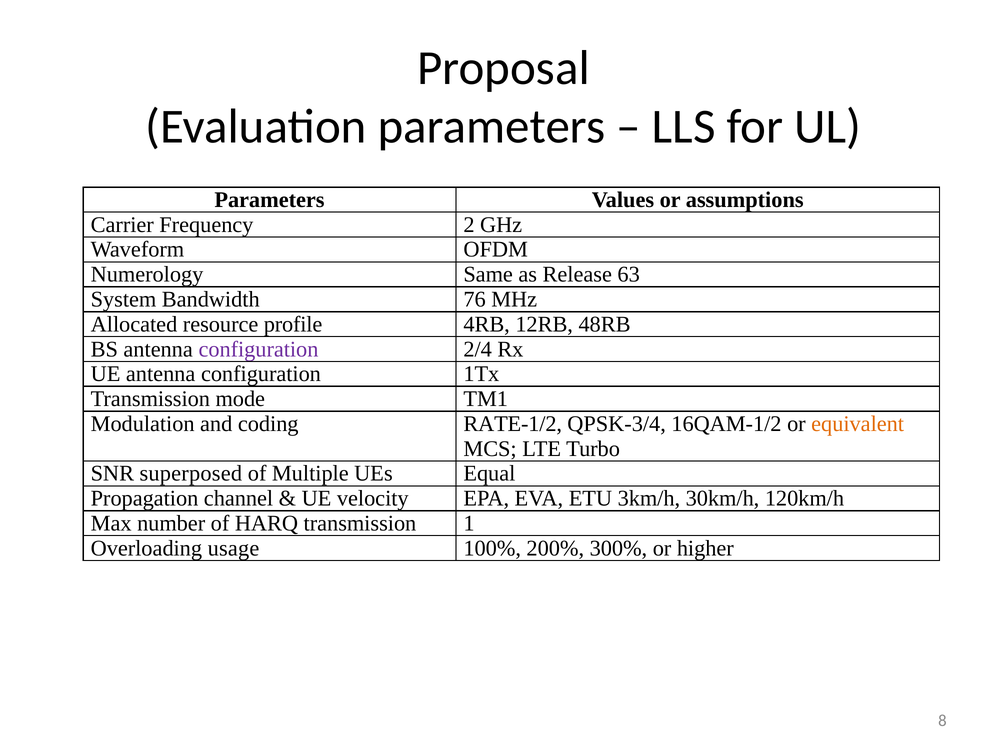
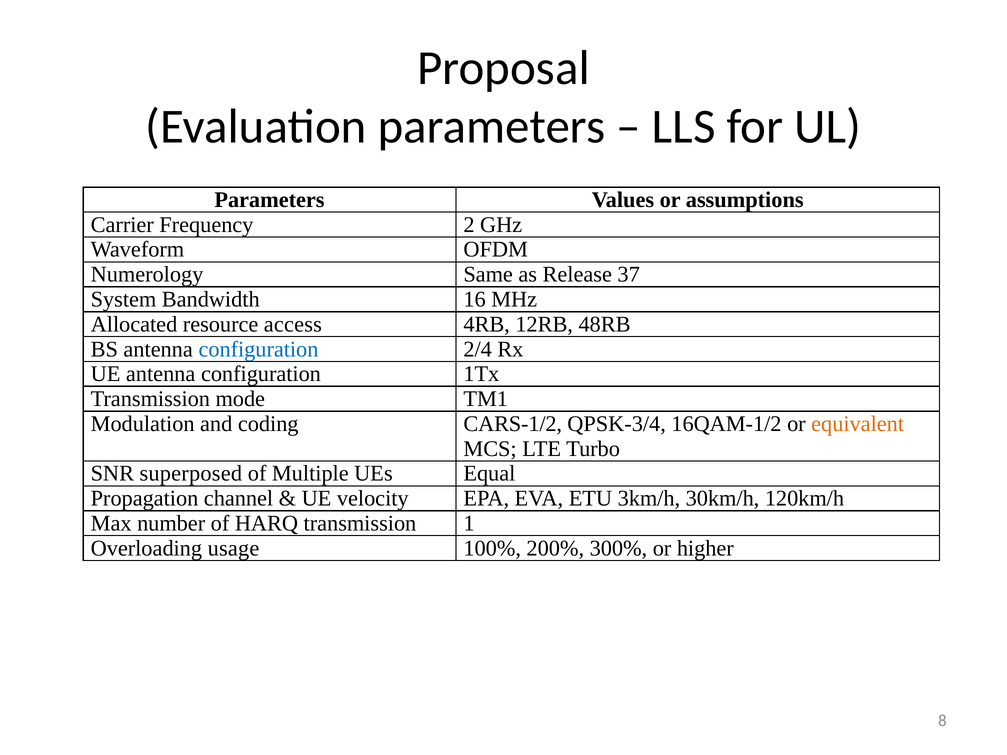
63: 63 -> 37 (629, 275)
76: 76 -> 16 (475, 299)
profile: profile -> access (293, 324)
configuration colour: purple -> blue (258, 349)
RATE-1/2: RATE-1/2 -> CARS-1/2 (513, 424)
